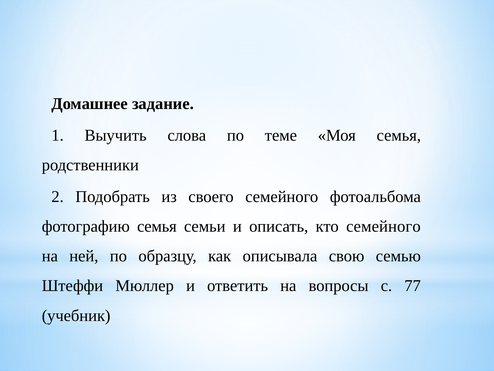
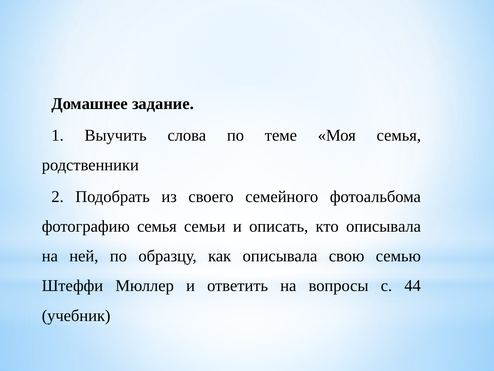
кто семейного: семейного -> описывала (384, 226)
77: 77 -> 44 (413, 285)
